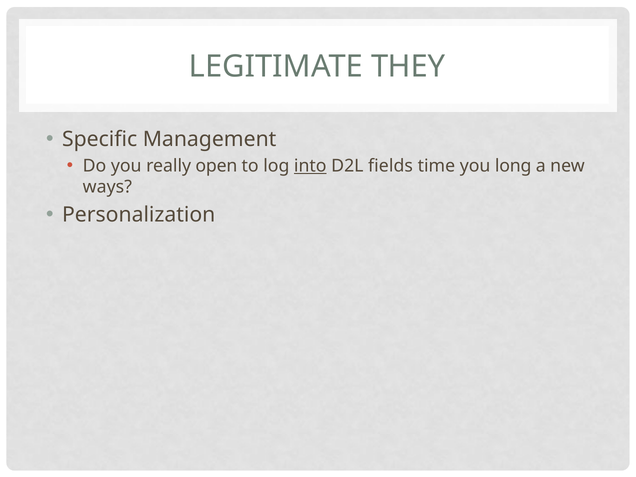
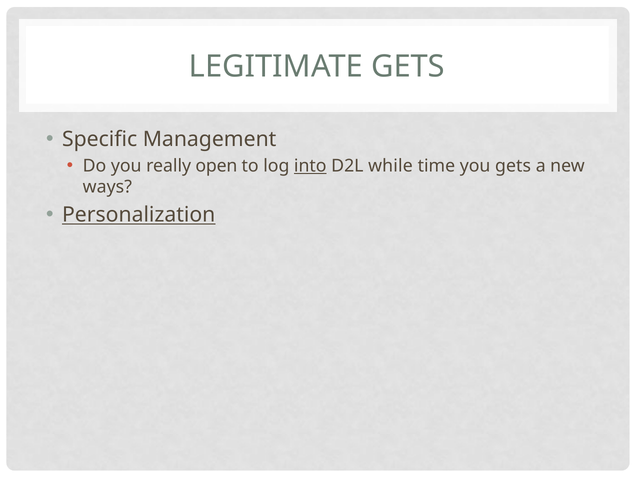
LEGITIMATE THEY: THEY -> GETS (408, 67)
fields: fields -> while (390, 166)
you long: long -> gets (513, 166)
Personalization underline: none -> present (139, 215)
